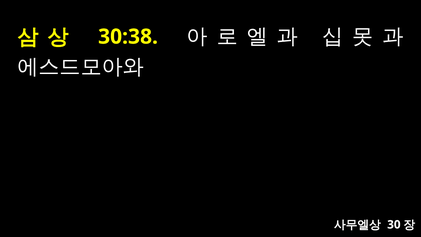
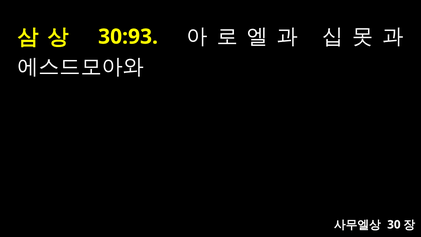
30:38: 30:38 -> 30:93 (128, 37)
